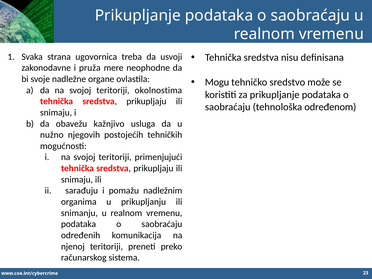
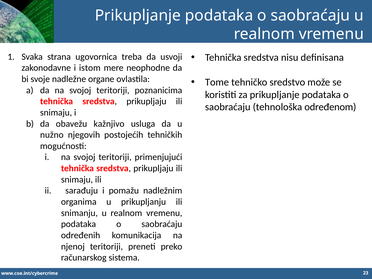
pruža: pruža -> istom (90, 68)
Mogu: Mogu -> Tome (217, 82)
okolnostima: okolnostima -> poznanicima (158, 90)
